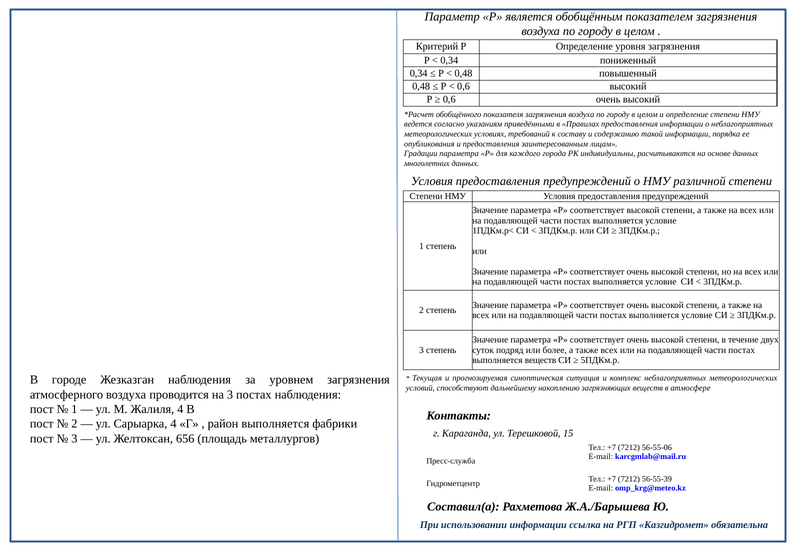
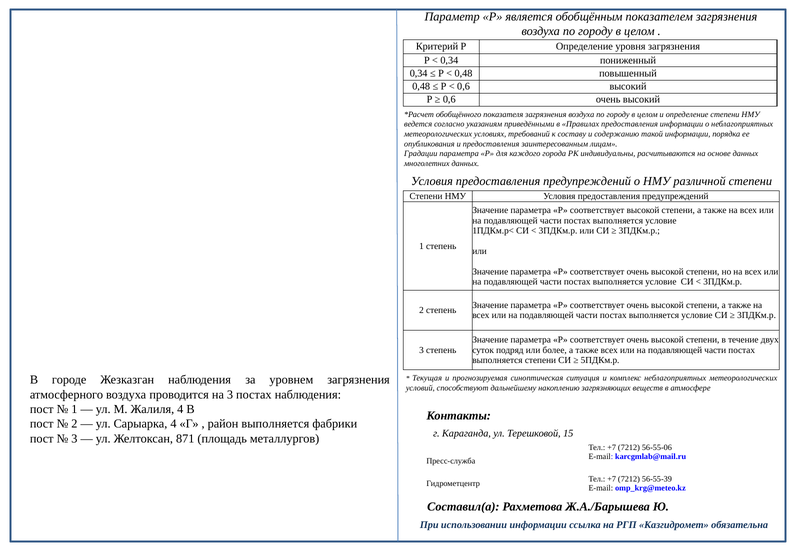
выполняется веществ: веществ -> степени (540, 360)
656: 656 -> 871 (185, 439)
